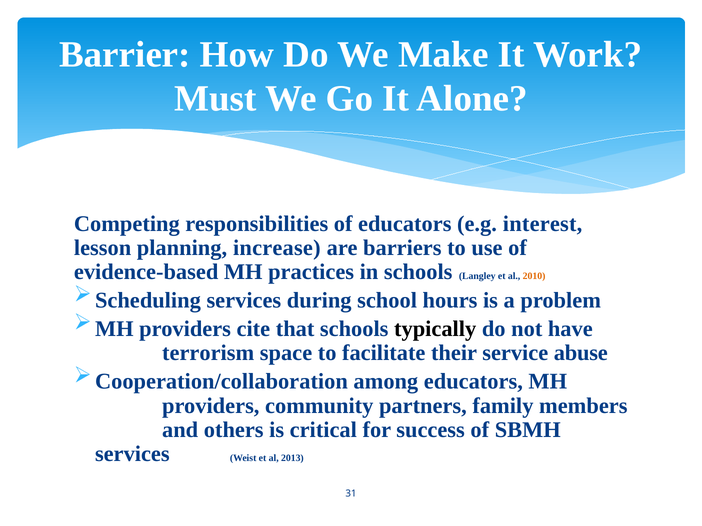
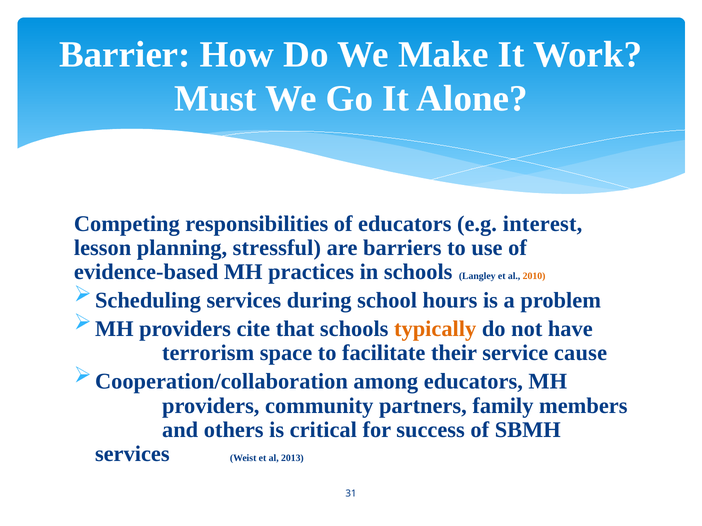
increase: increase -> stressful (277, 248)
typically colour: black -> orange (435, 329)
abuse: abuse -> cause (581, 353)
